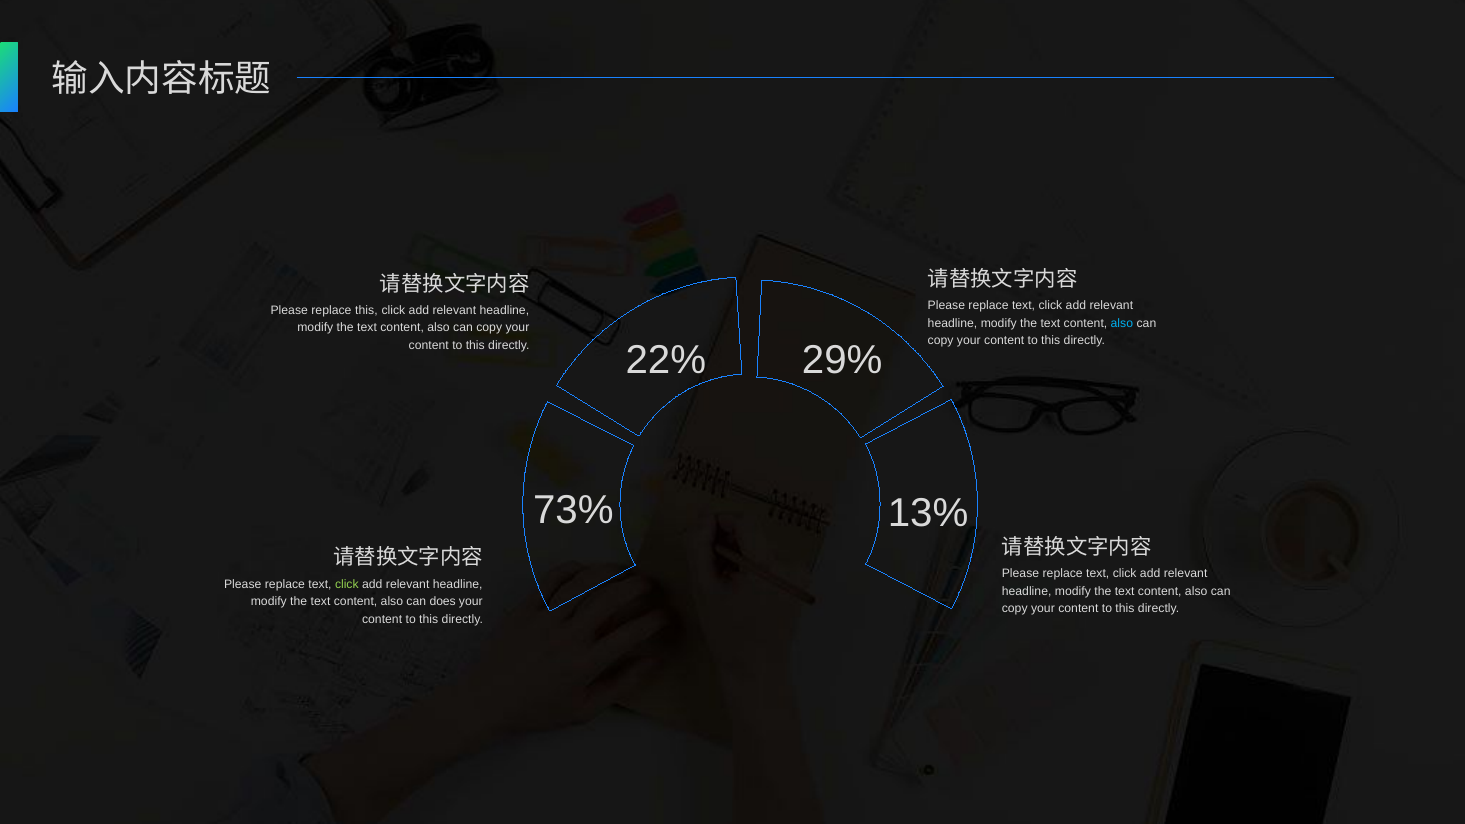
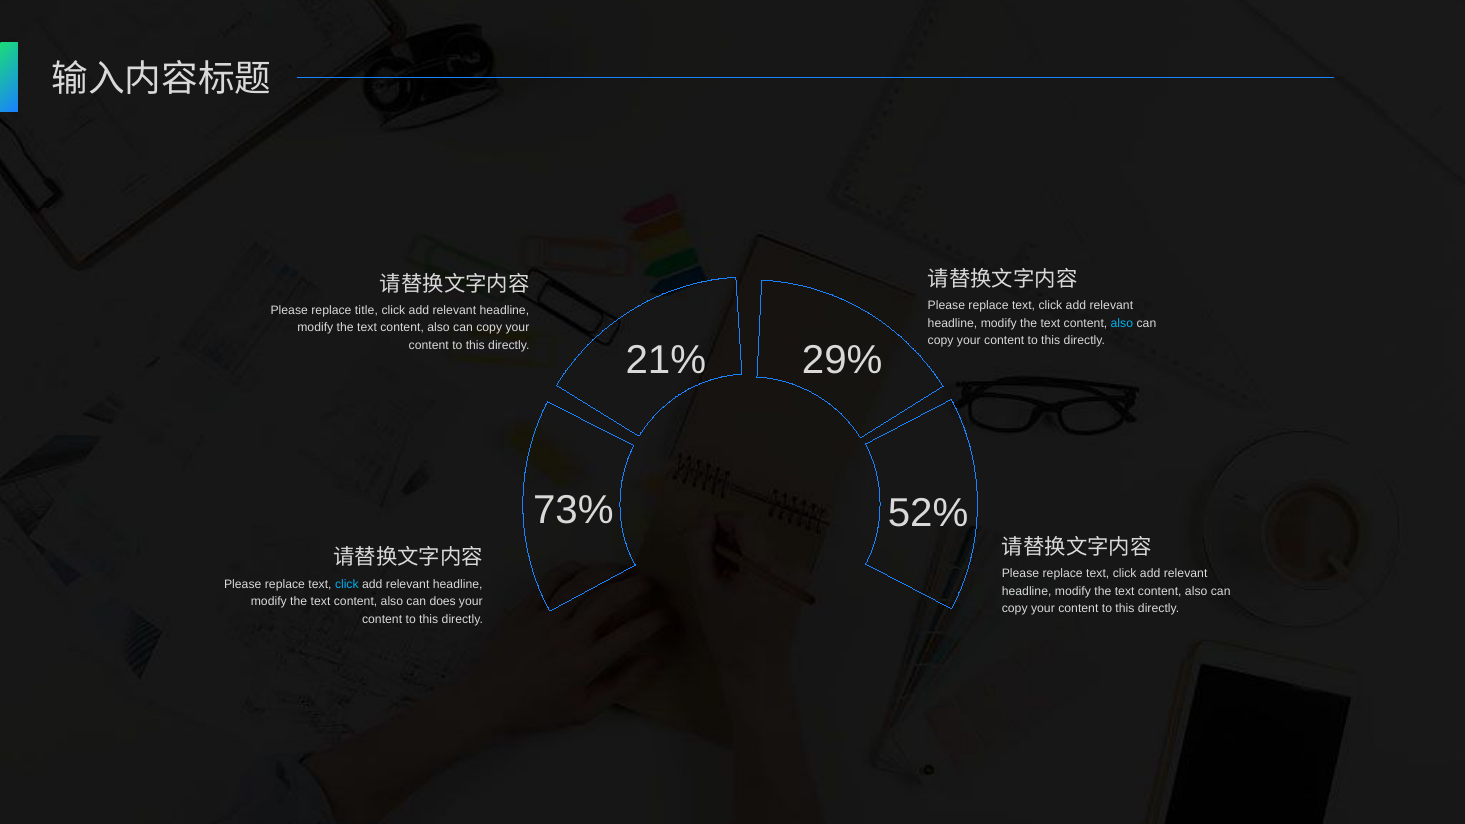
replace this: this -> title (366, 310)
22%: 22% -> 21% (666, 360)
13%: 13% -> 52% (928, 513)
click colour: light green -> light blue (347, 584)
